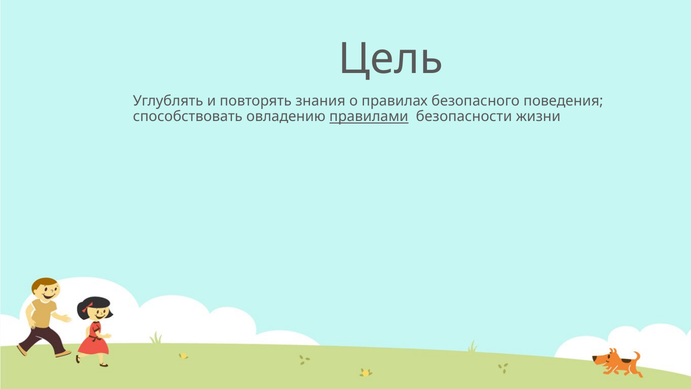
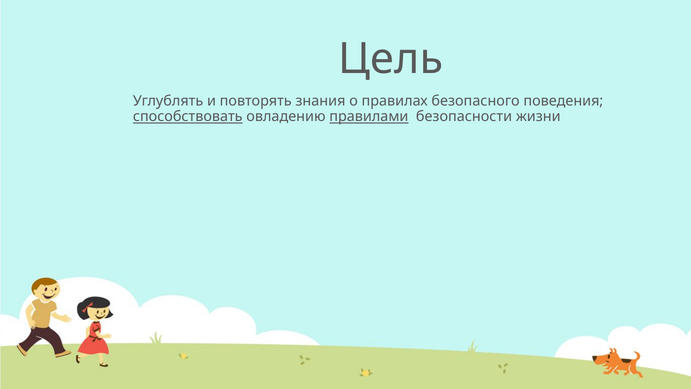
способствовать underline: none -> present (188, 117)
